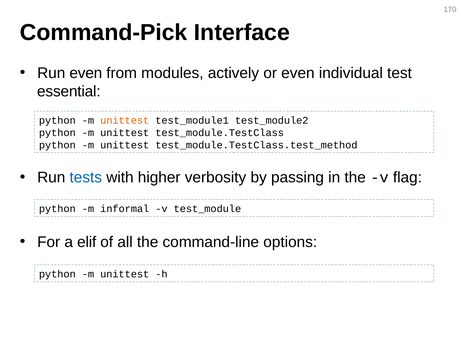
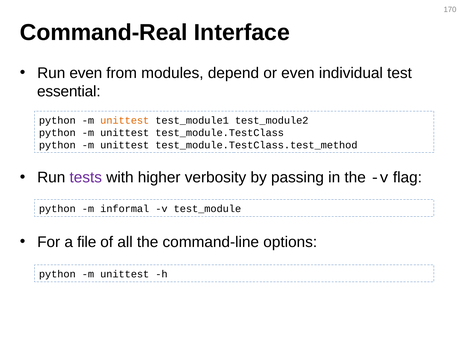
Command-Pick: Command-Pick -> Command-Real (104, 33)
actively: actively -> depend (233, 73)
tests colour: blue -> purple (86, 177)
elif: elif -> file (87, 242)
